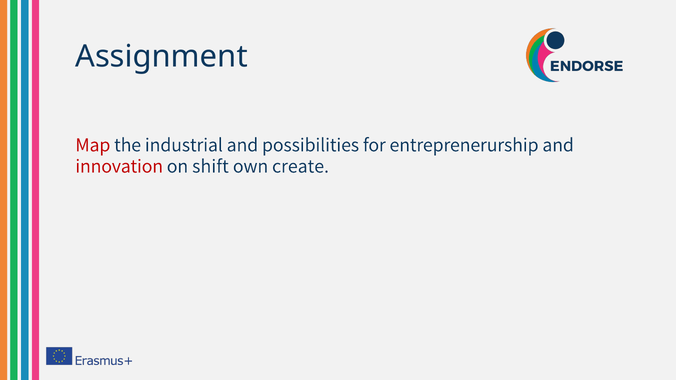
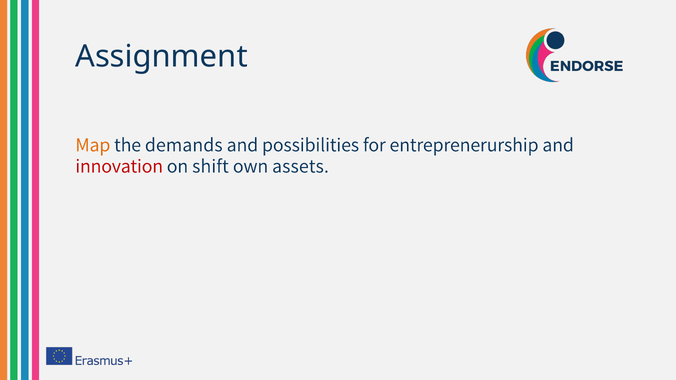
Map colour: red -> orange (93, 145)
industrial: industrial -> demands (184, 145)
create: create -> assets (300, 166)
